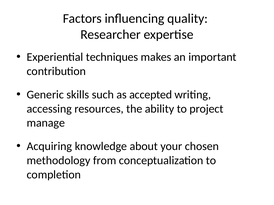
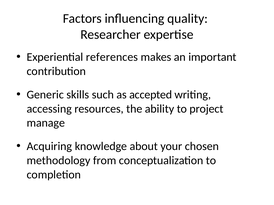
techniques: techniques -> references (112, 57)
